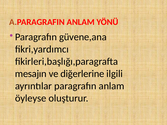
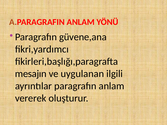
diğerlerine: diğerlerine -> uygulanan (82, 74)
öyleyse: öyleyse -> vererek (31, 98)
